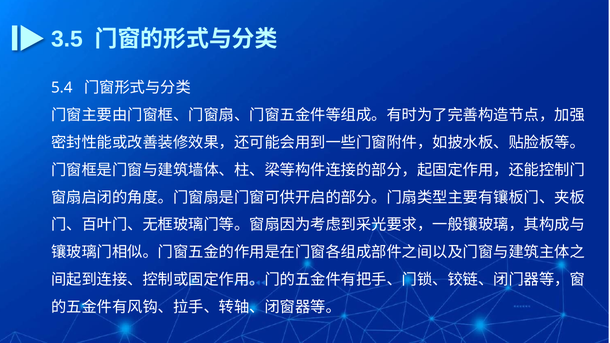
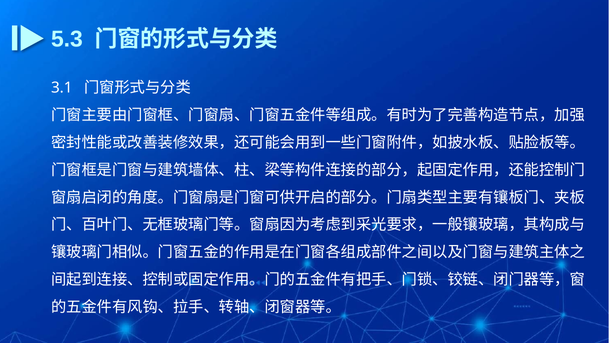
3.5: 3.5 -> 5.3 (67, 39)
5.4: 5.4 -> 3.1 (62, 88)
